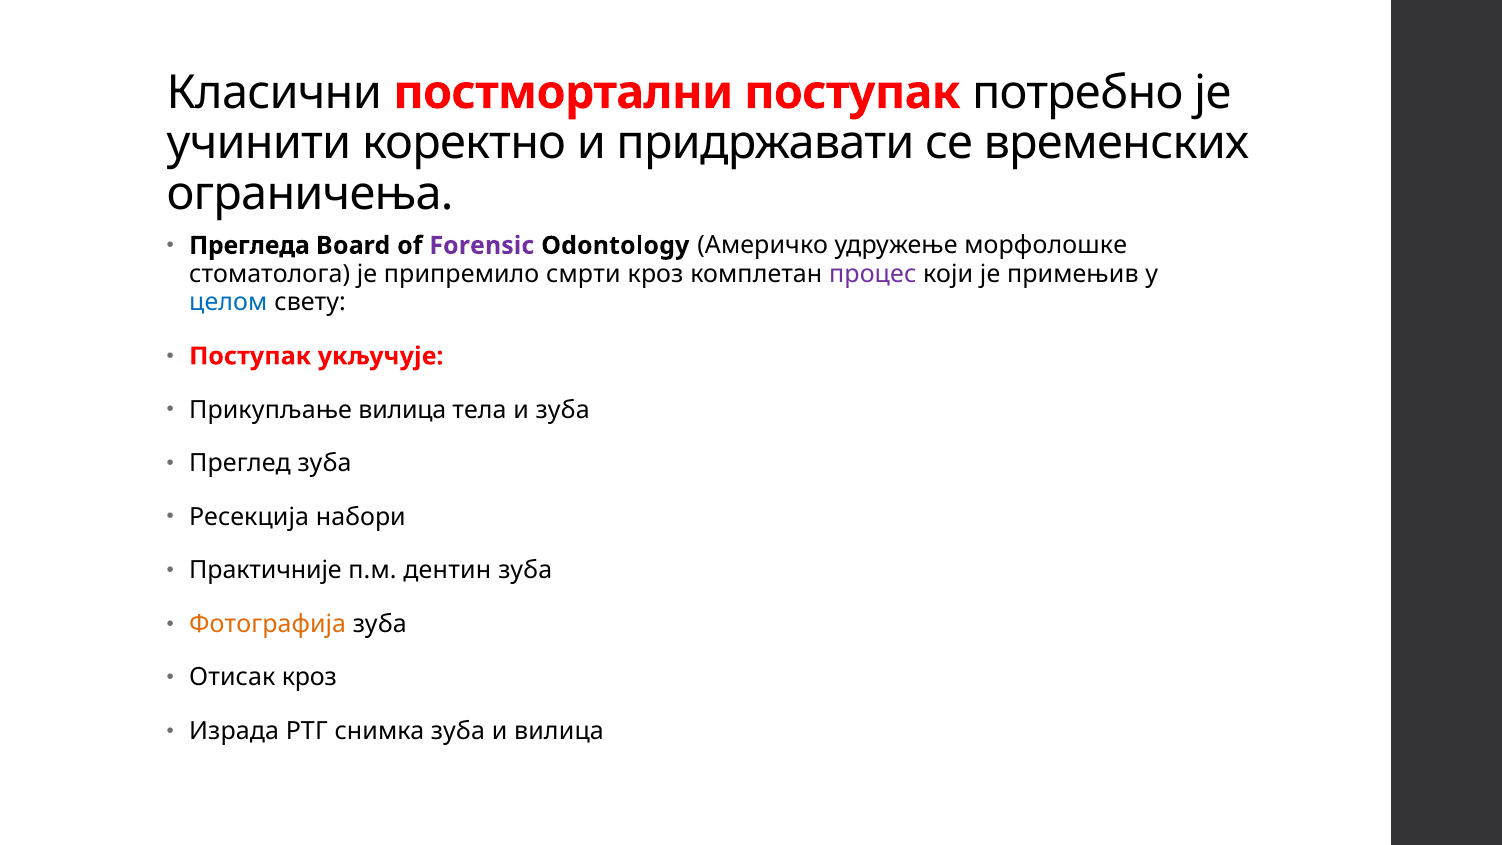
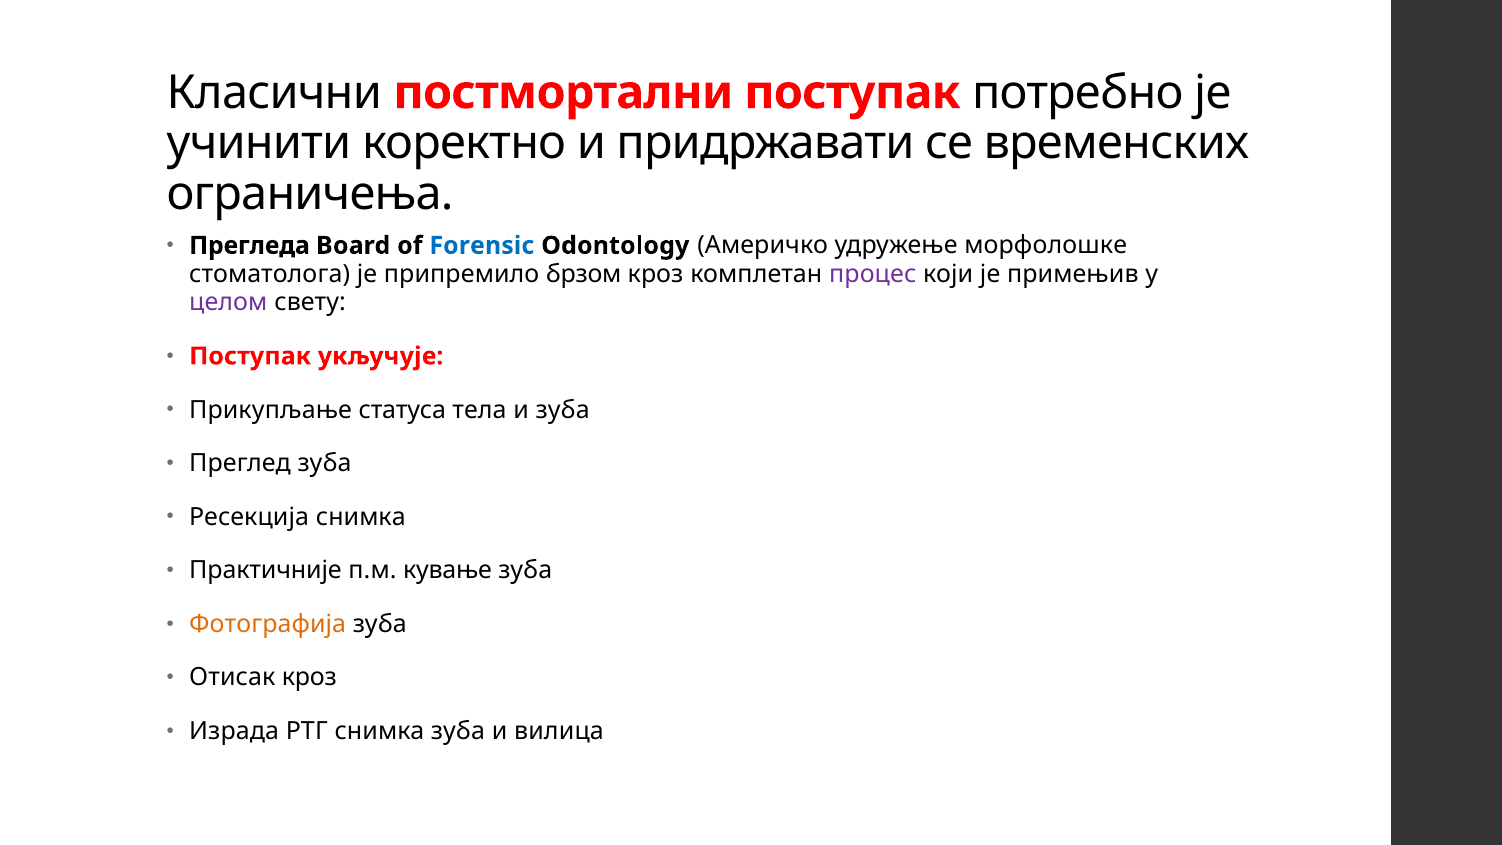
Forensic colour: purple -> blue (482, 246)
смрти: смрти -> брзом (584, 274)
целом colour: blue -> purple (228, 303)
Прикупљање вилица: вилица -> статуса (402, 410)
Ресекција набори: набори -> снимка (361, 517)
дентин: дентин -> кување (447, 570)
